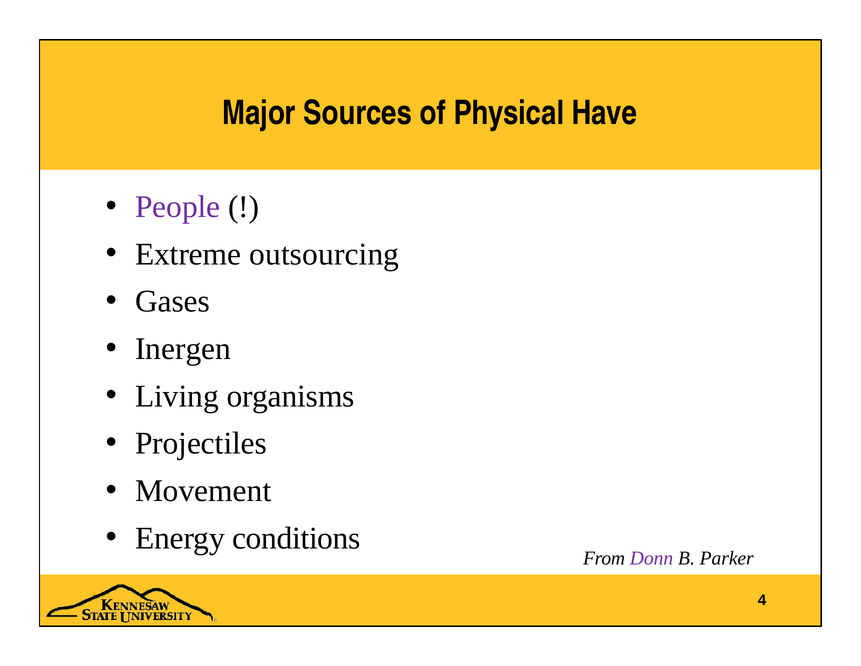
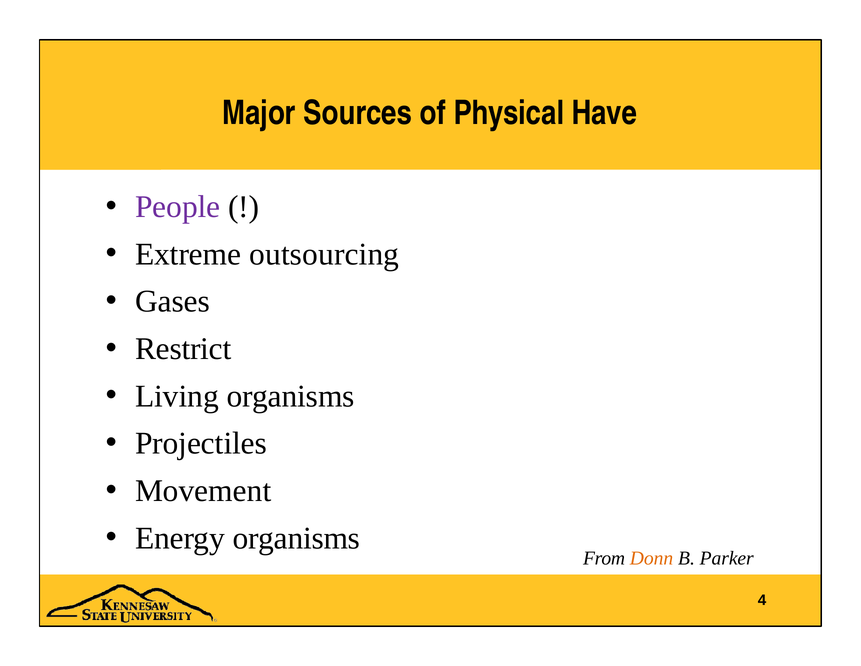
Inergen: Inergen -> Restrict (183, 349)
Energy conditions: conditions -> organisms (296, 538)
Donn colour: purple -> orange (652, 558)
